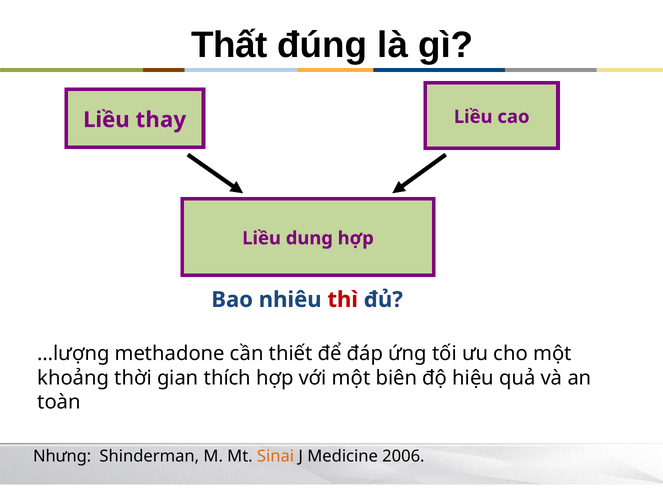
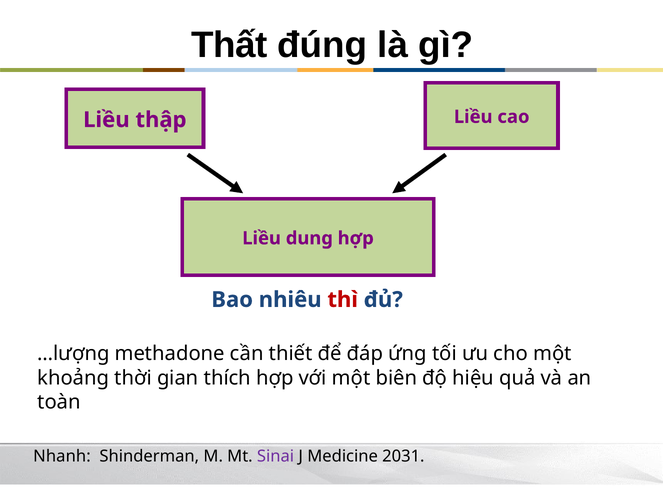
thay: thay -> thập (161, 120)
Nhưng: Nhưng -> Nhanh (62, 456)
Sinai colour: orange -> purple (276, 456)
2006: 2006 -> 2031 (403, 456)
